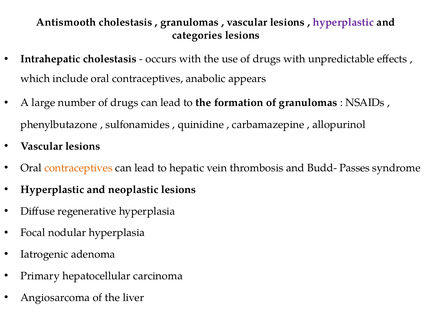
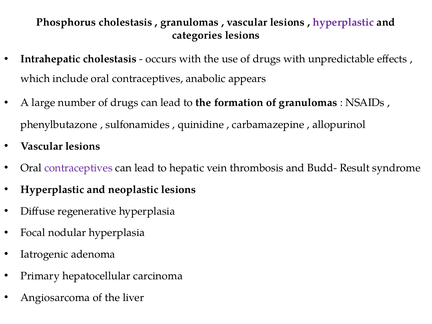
Antismooth: Antismooth -> Phosphorus (66, 22)
contraceptives colour: orange -> purple (78, 168)
Passes: Passes -> Result (355, 168)
